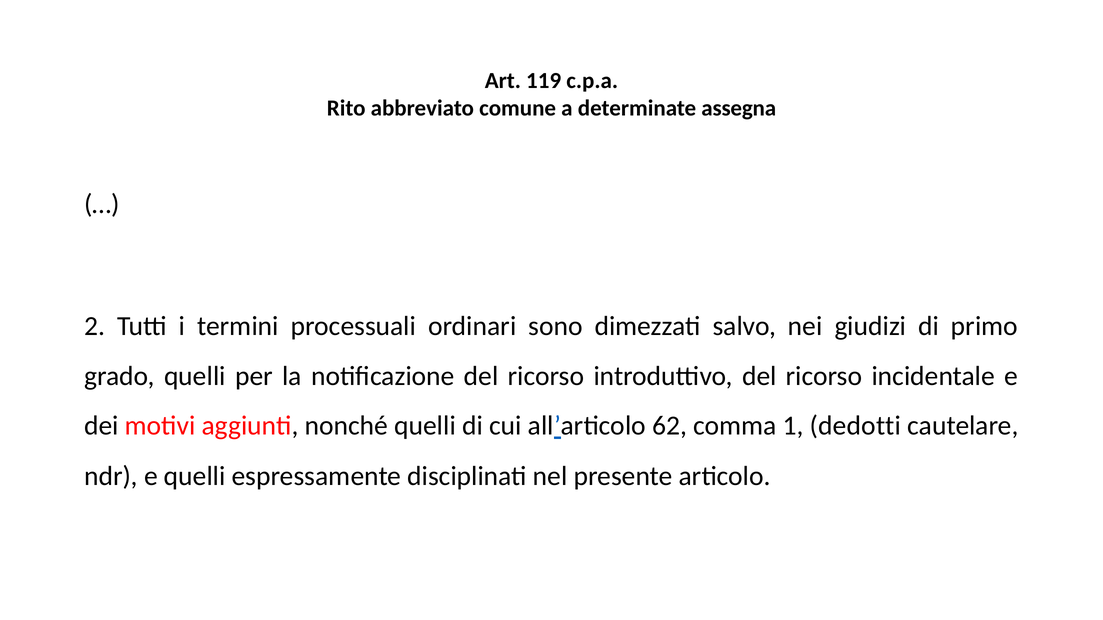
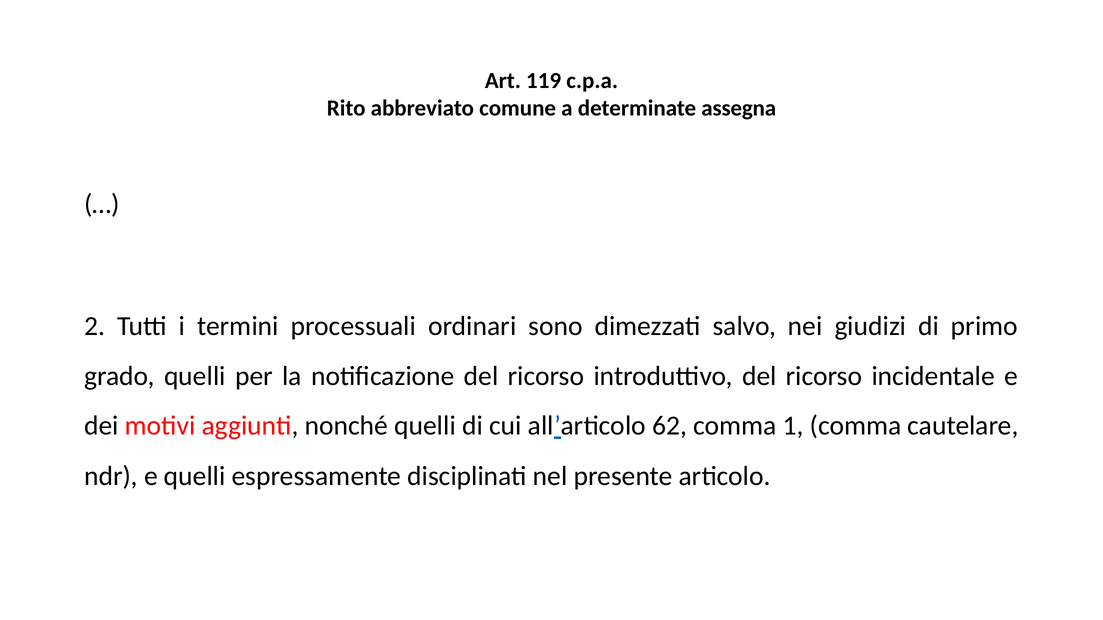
1 dedotti: dedotti -> comma (856, 426)
